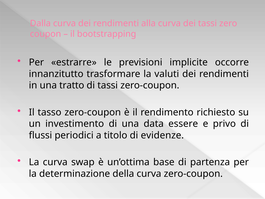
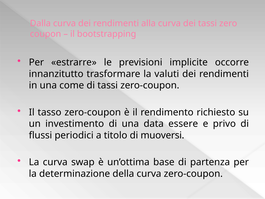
tratto: tratto -> come (72, 85)
evidenze: evidenze -> muoversi (162, 135)
